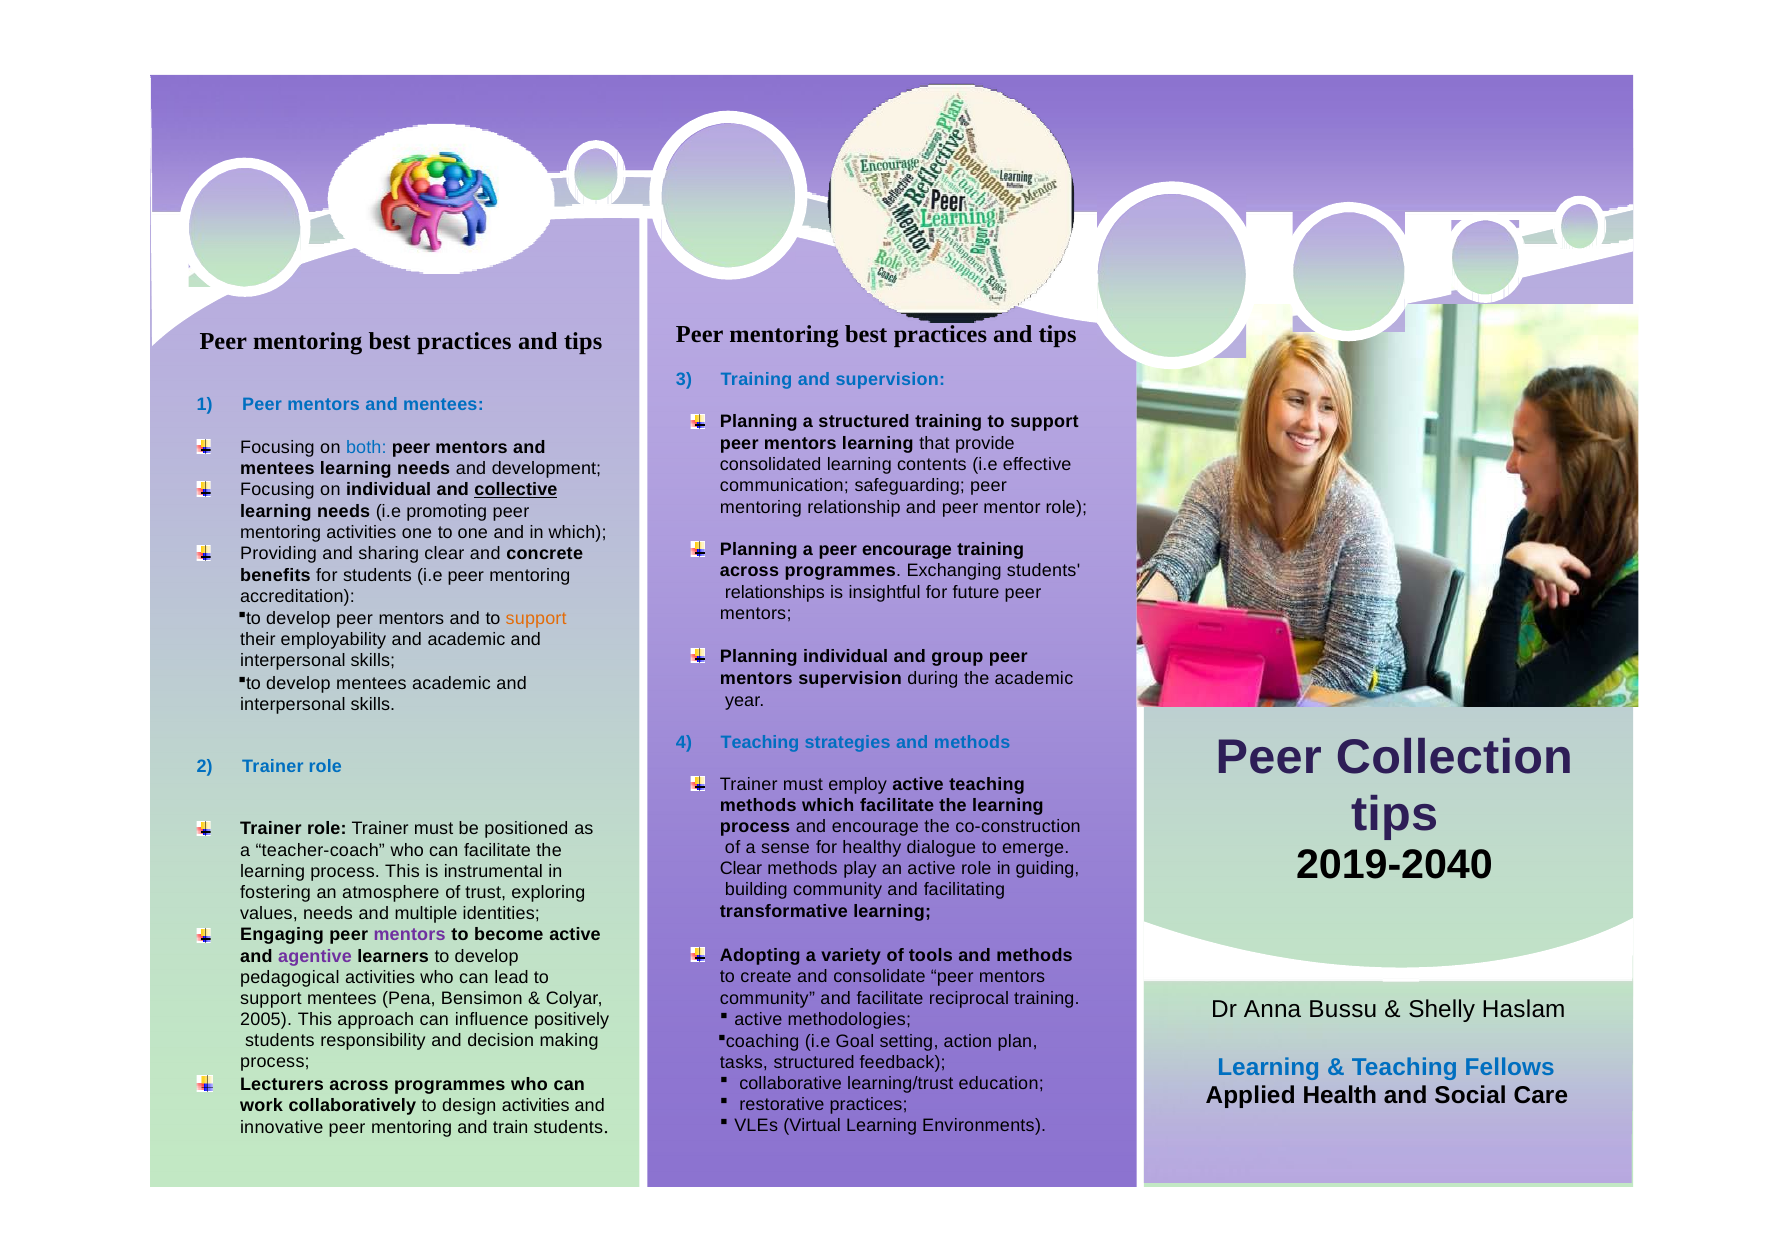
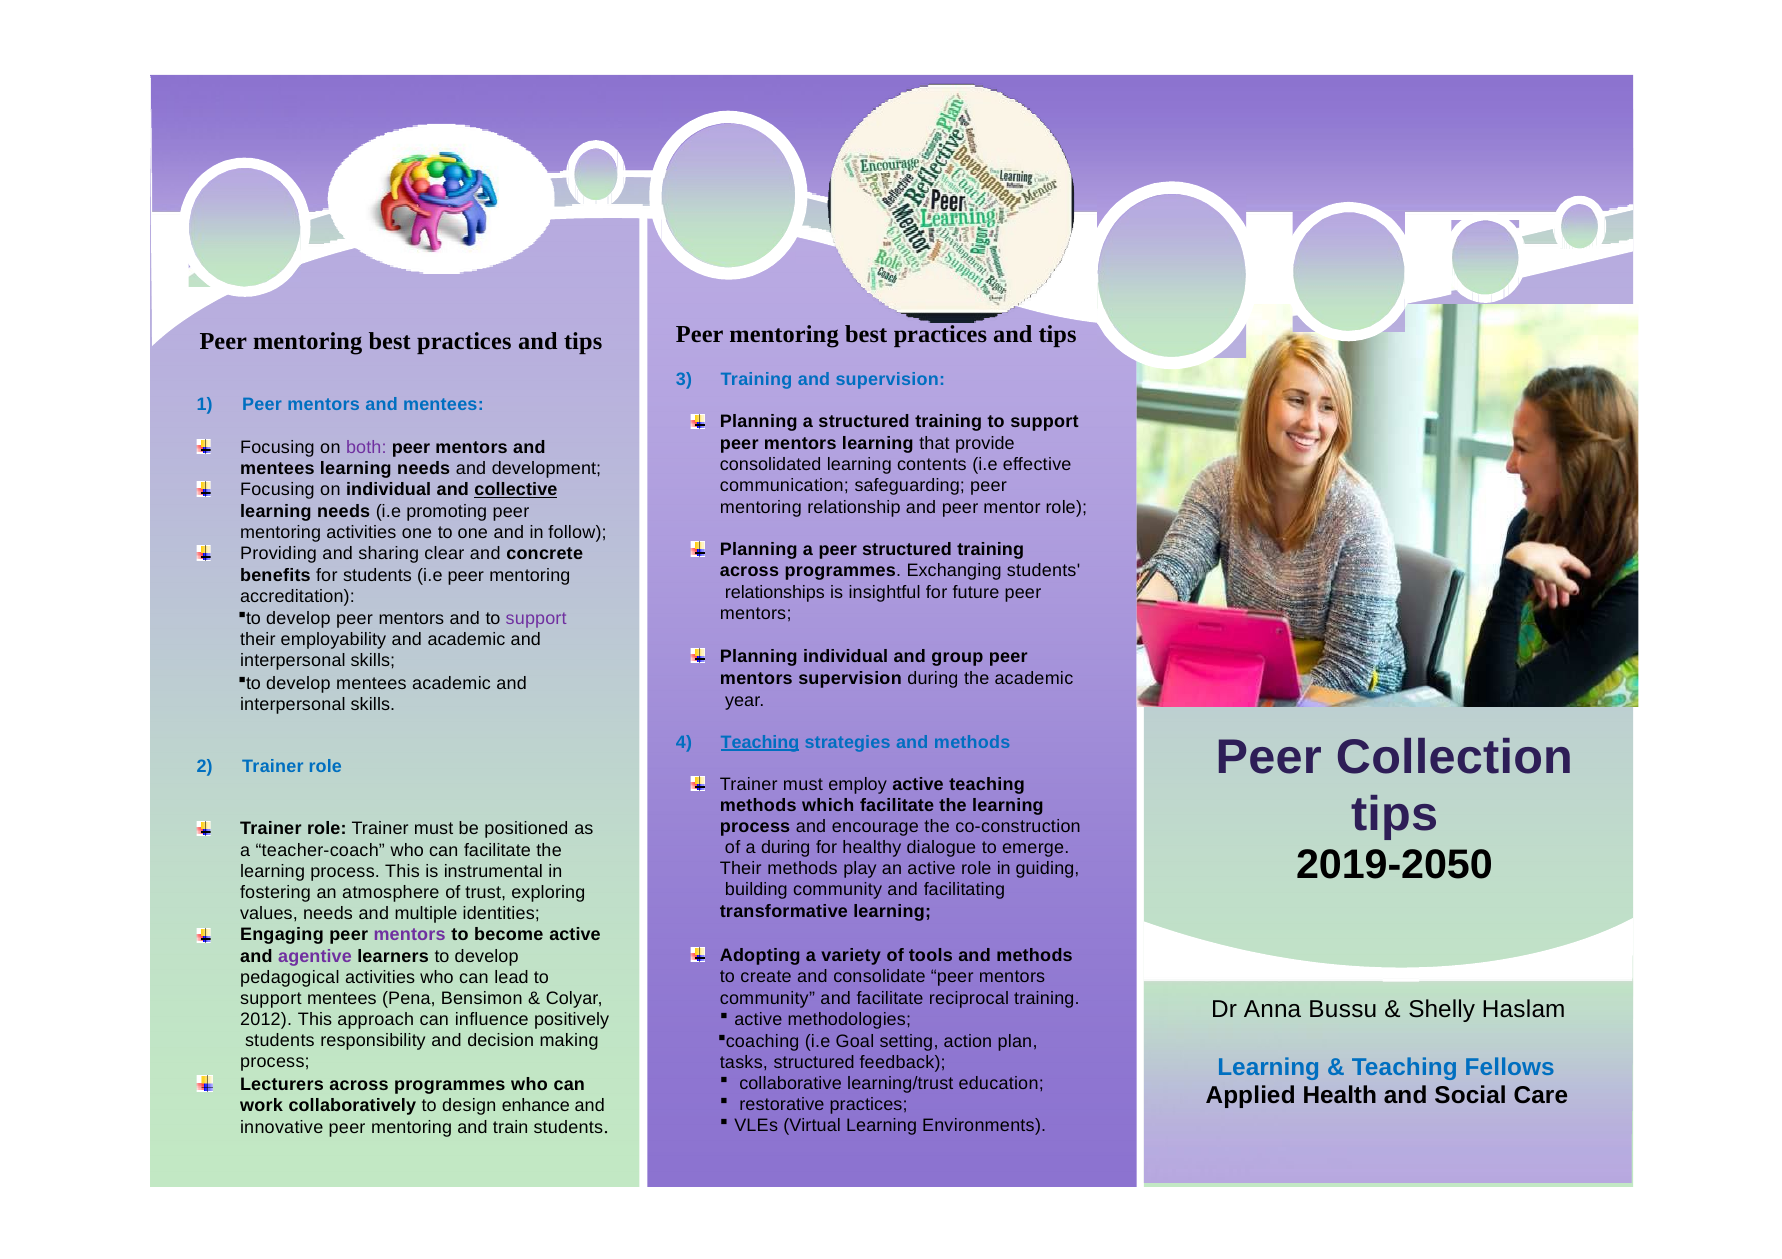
both colour: blue -> purple (366, 447)
in which: which -> follow (578, 533)
peer encourage: encourage -> structured (907, 550)
support colour: orange -> purple (536, 618)
Teaching underline: none -> present (760, 742)
a sense: sense -> during (786, 848)
2019-2040: 2019-2040 -> 2019-2050 (1394, 865)
Clear: Clear -> Their (741, 869)
2005: 2005 -> 2012 (266, 1020)
design activities: activities -> enhance (536, 1106)
